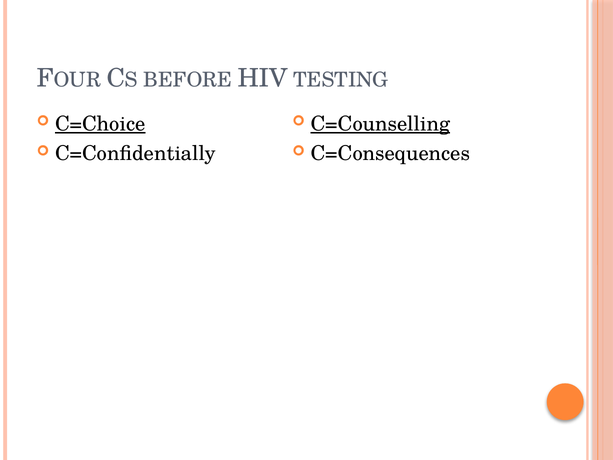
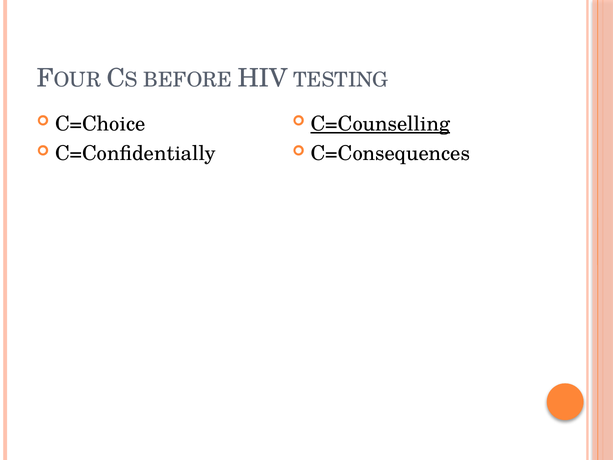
C=Choice underline: present -> none (100, 124)
